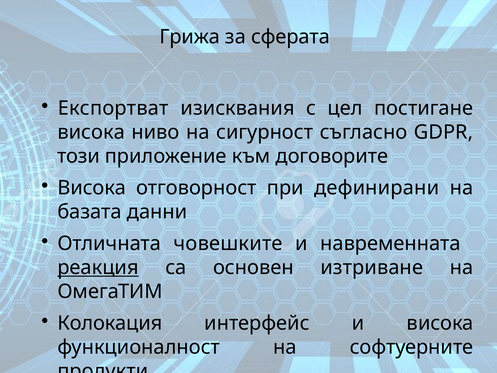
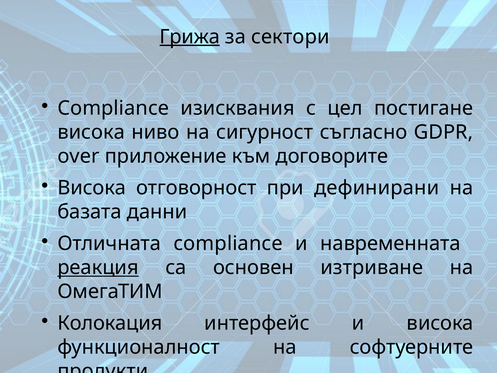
Грижа underline: none -> present (190, 37)
сферата: сферата -> сектори (290, 37)
Експортват: Експортват -> Compliance (113, 108)
този: този -> over (78, 156)
Отличната човешките: човешките -> compliance (228, 243)
